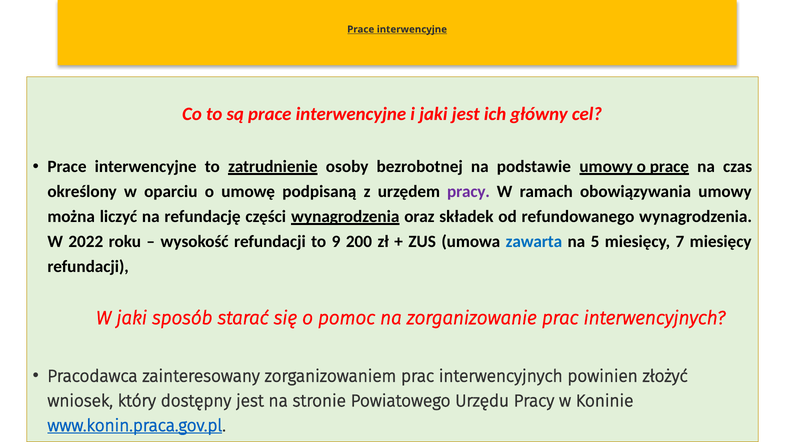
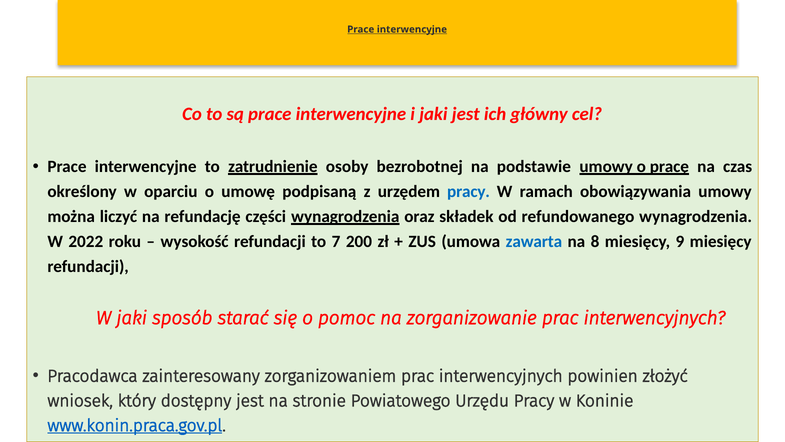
pracy colour: purple -> blue (469, 192)
9: 9 -> 7 (336, 241)
5: 5 -> 8 (595, 241)
7: 7 -> 9 (680, 241)
